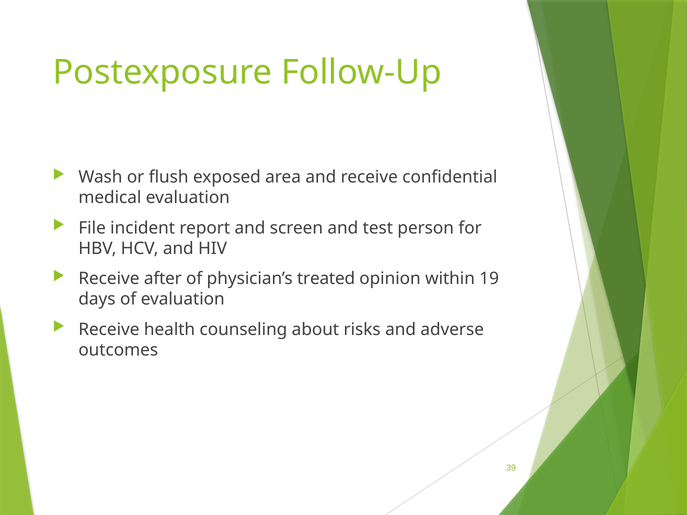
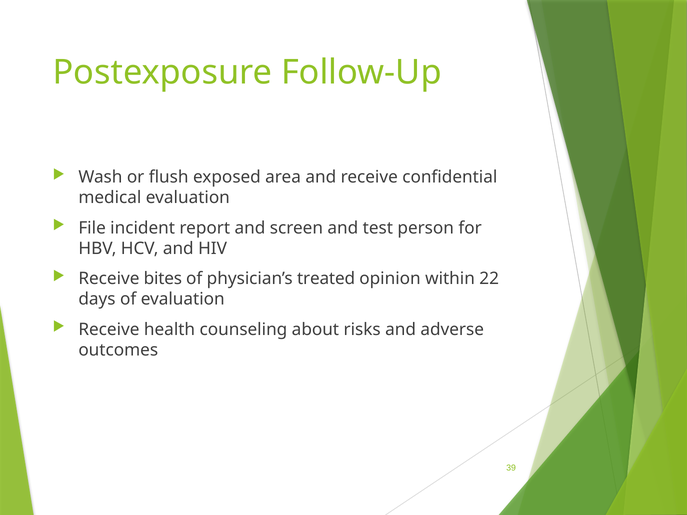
after: after -> bites (163, 279)
19: 19 -> 22 (489, 279)
